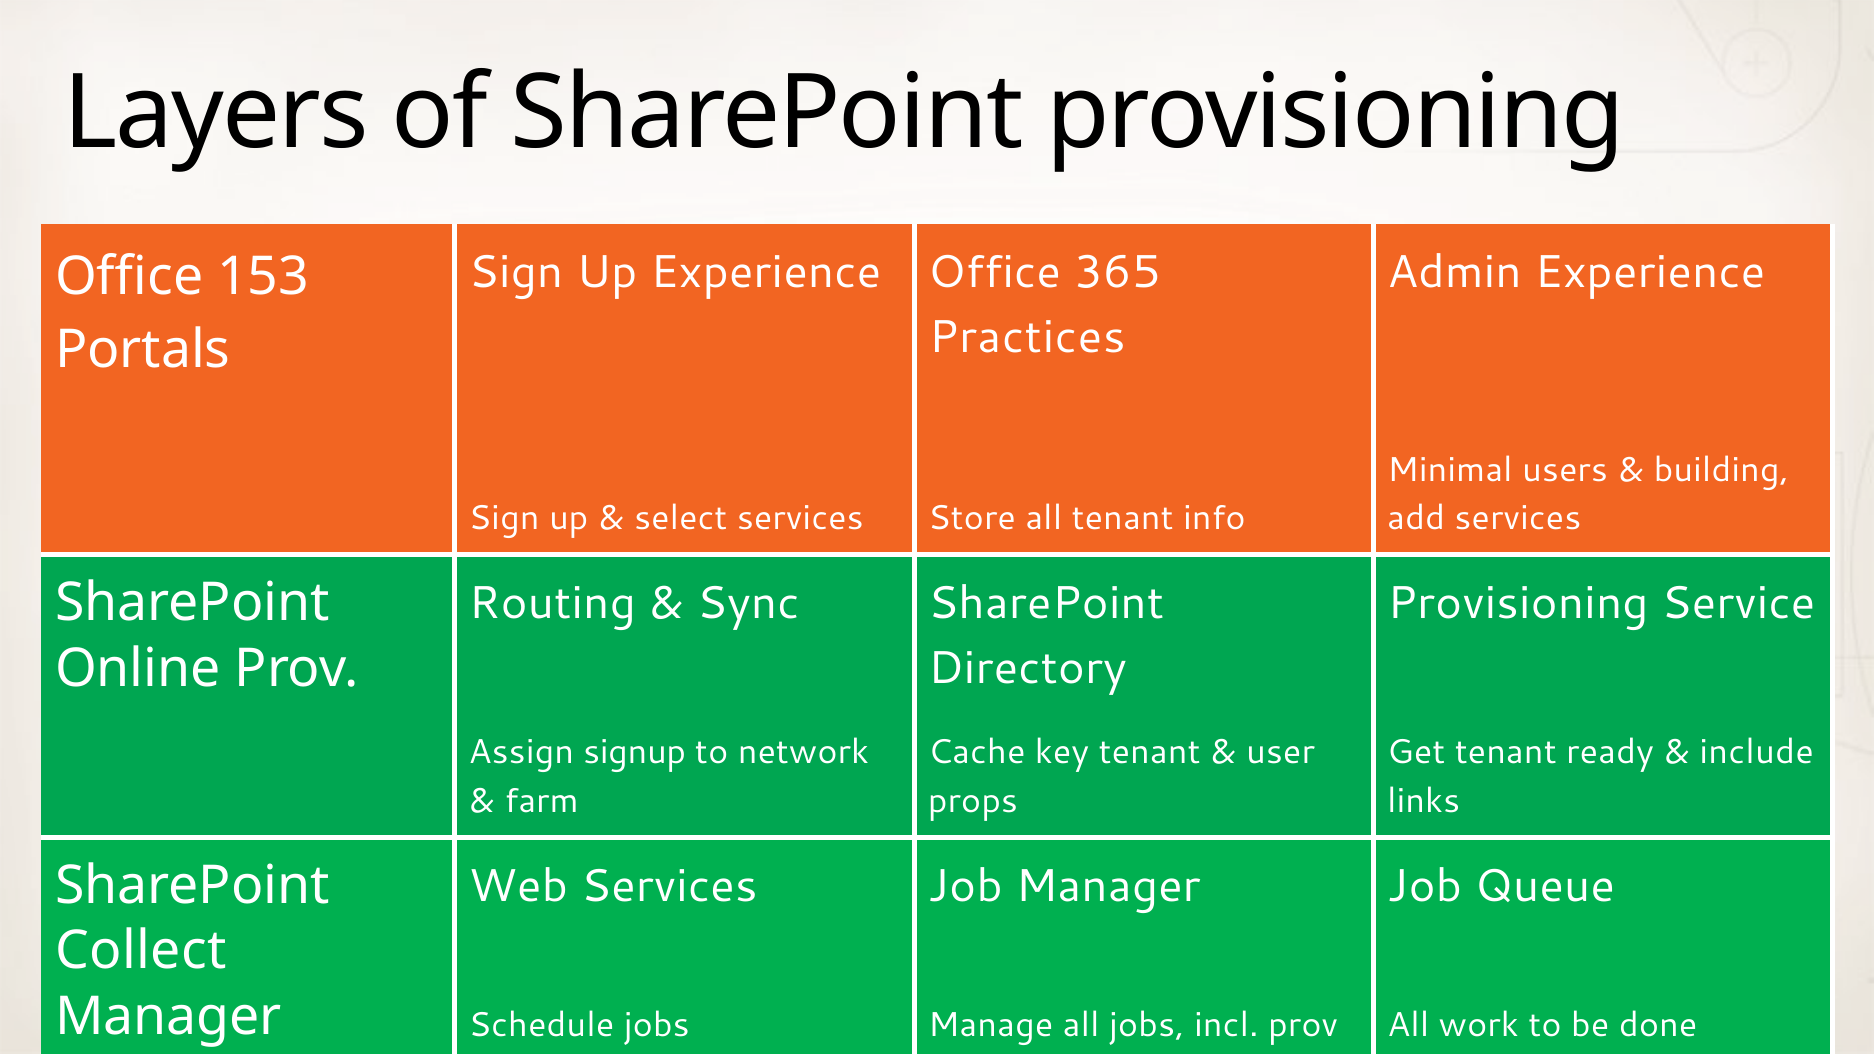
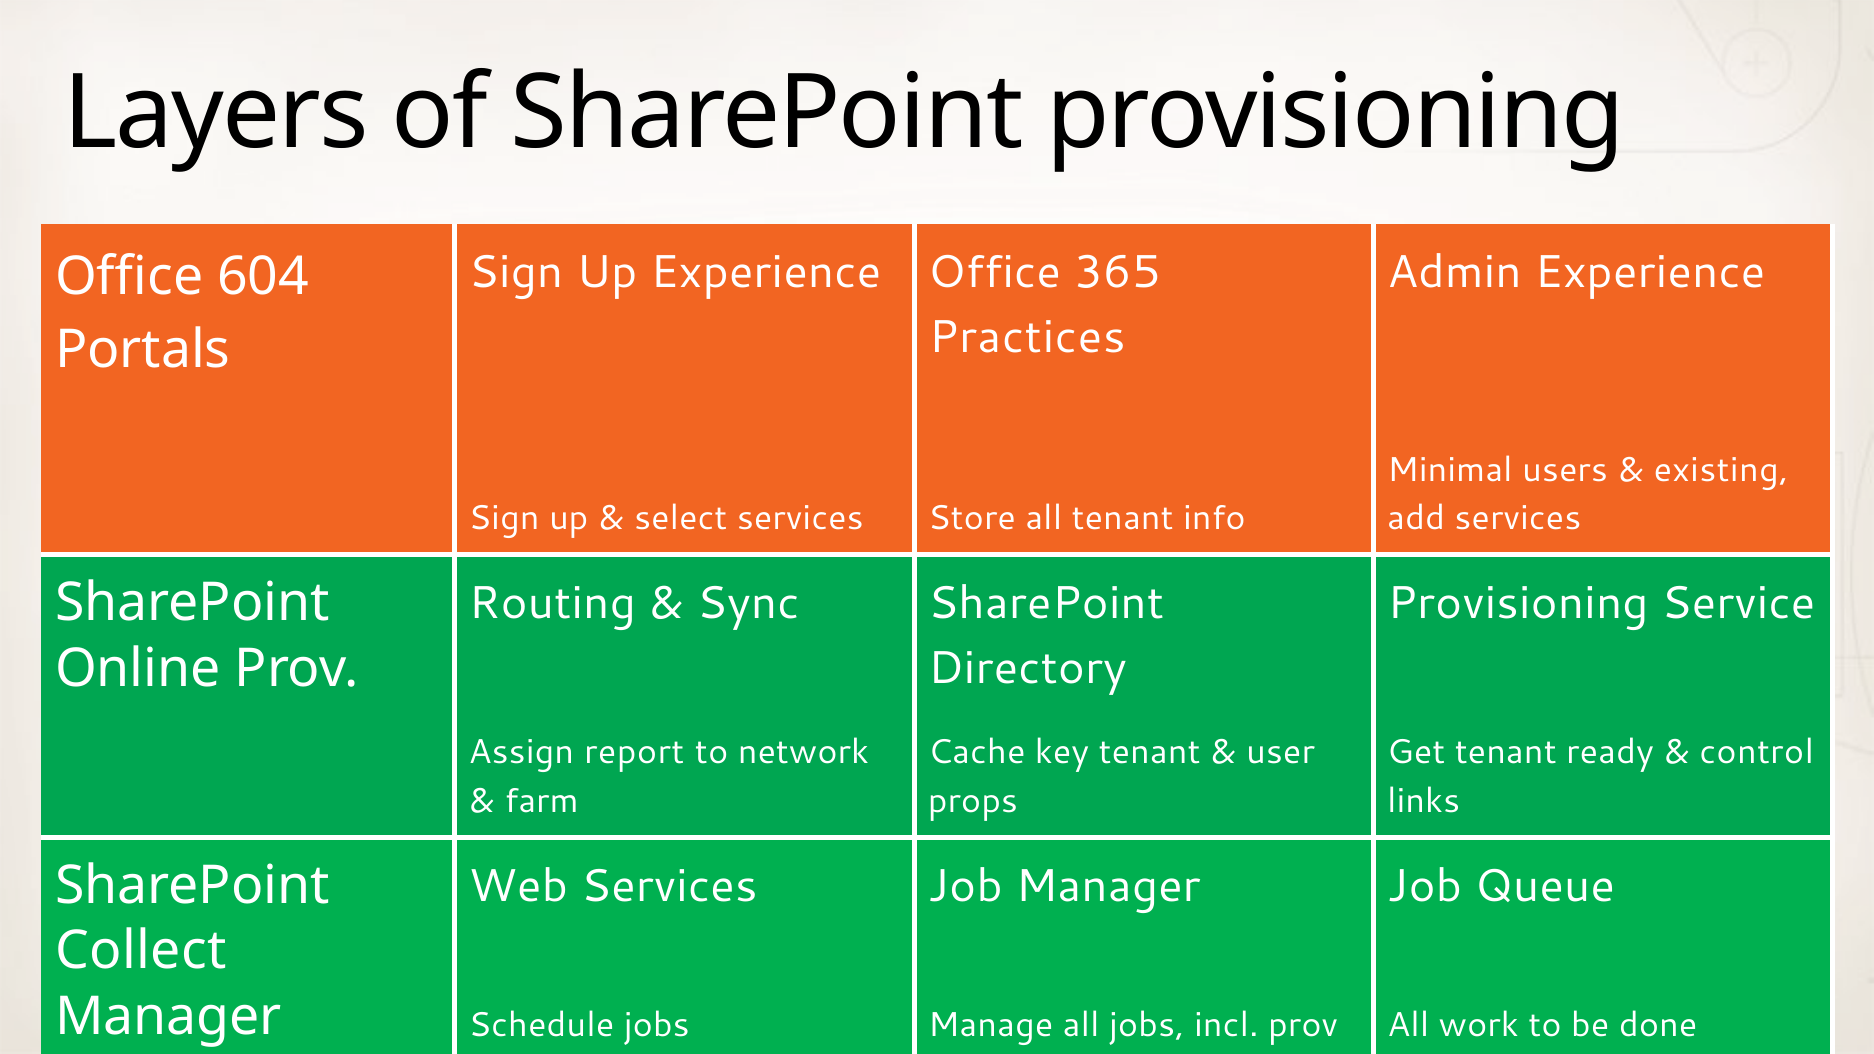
153: 153 -> 604 (263, 277)
building: building -> existing (1721, 470)
signup: signup -> report (634, 752)
include: include -> control (1757, 752)
